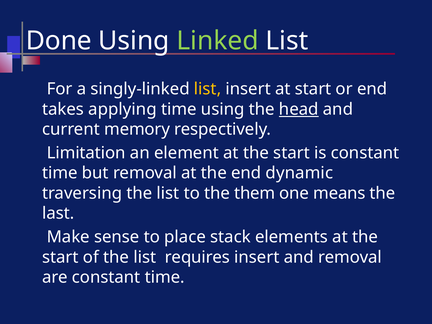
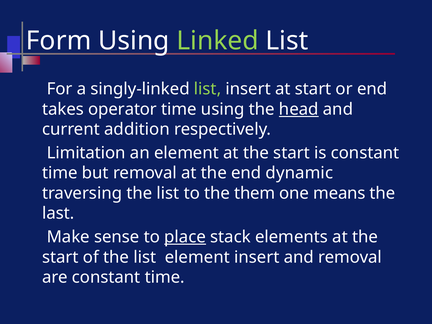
Done: Done -> Form (59, 41)
list colour: yellow -> light green (208, 89)
applying: applying -> operator (123, 109)
memory: memory -> addition (137, 129)
place underline: none -> present (185, 237)
list requires: requires -> element (197, 257)
